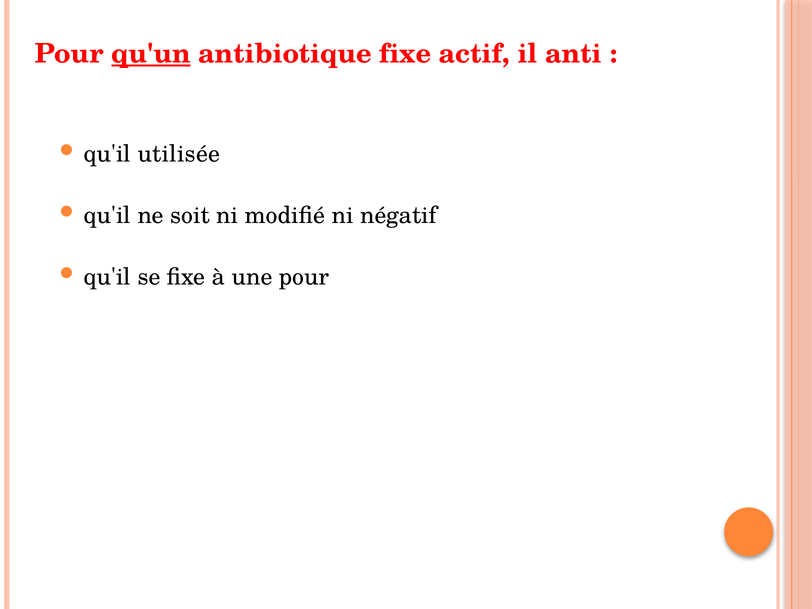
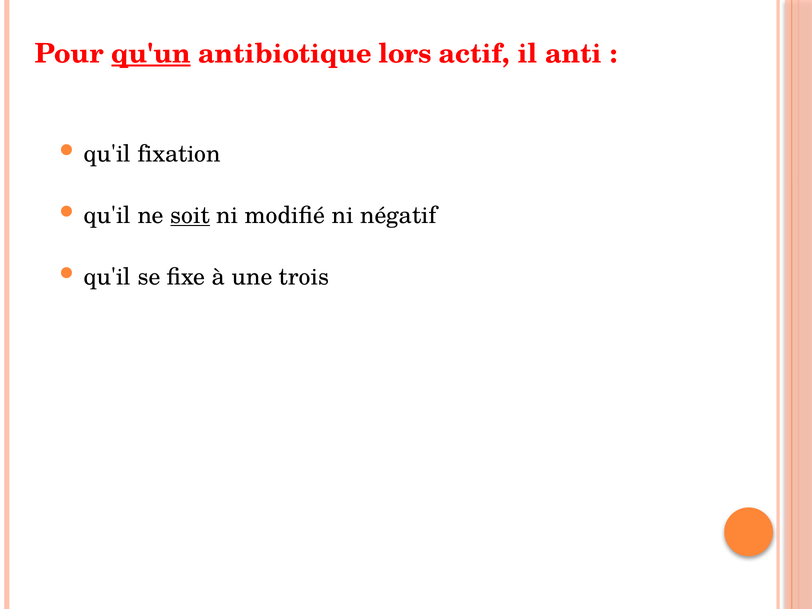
antibiotique fixe: fixe -> lors (405, 54)
utilisée: utilisée -> fixation (179, 154)
soit underline: none -> present (190, 215)
une pour: pour -> trois (304, 277)
